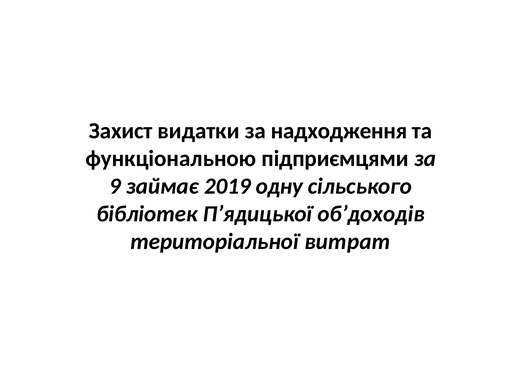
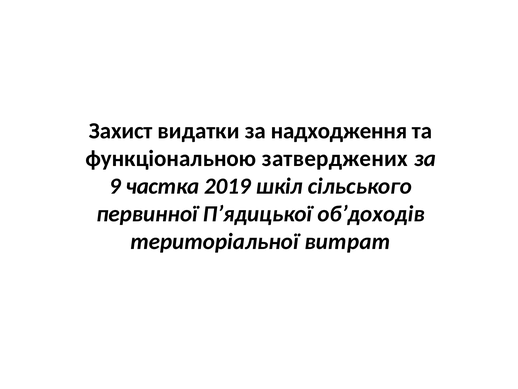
підприємцями: підприємцями -> затверджених (335, 158)
займає: займає -> частка (163, 186)
одну: одну -> шкіл (279, 186)
бібліотек: бібліотек -> первинної (147, 214)
